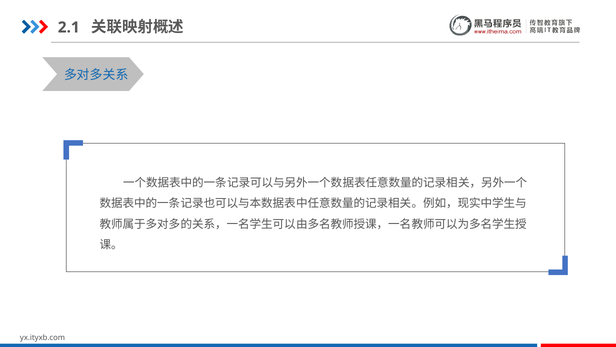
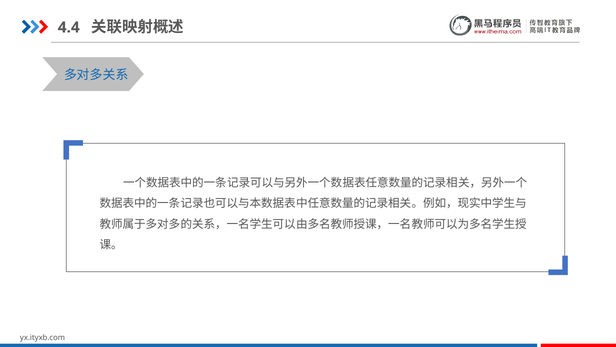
2.1: 2.1 -> 4.4 (69, 27)
